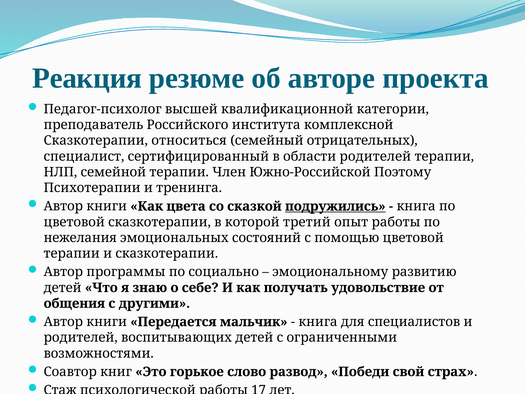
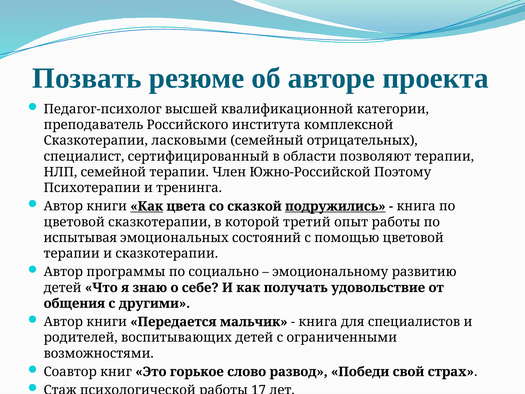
Реакция: Реакция -> Позвать (87, 78)
относиться: относиться -> ласковыми (189, 141)
области родителей: родителей -> позволяют (375, 156)
Как underline: none -> present (147, 206)
нежелания: нежелания -> испытывая (80, 238)
